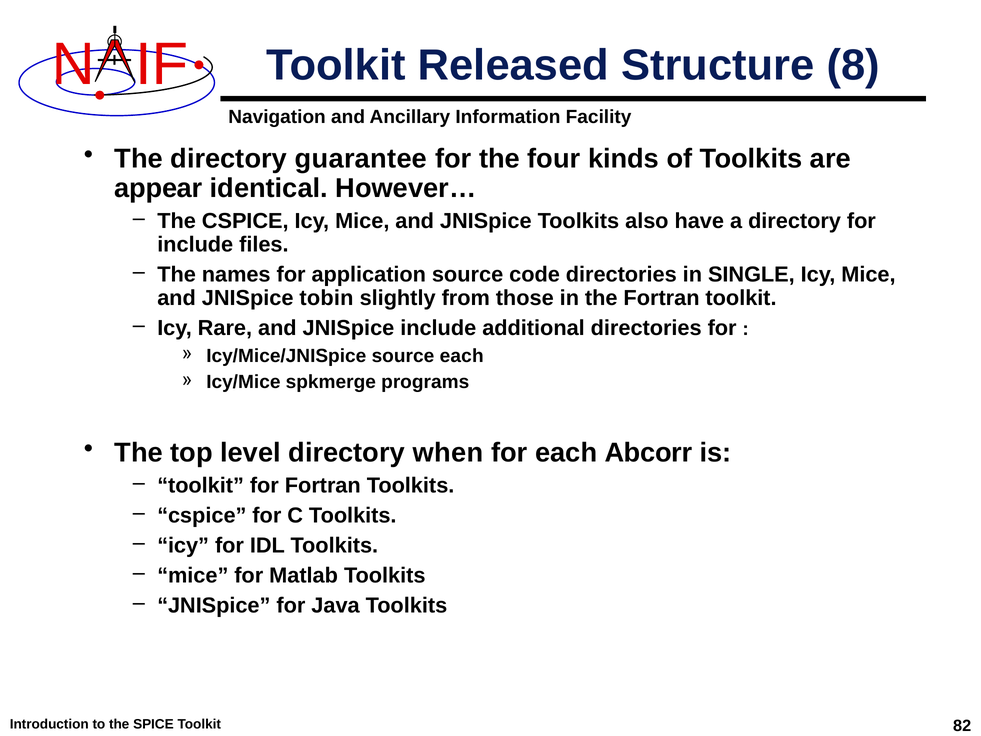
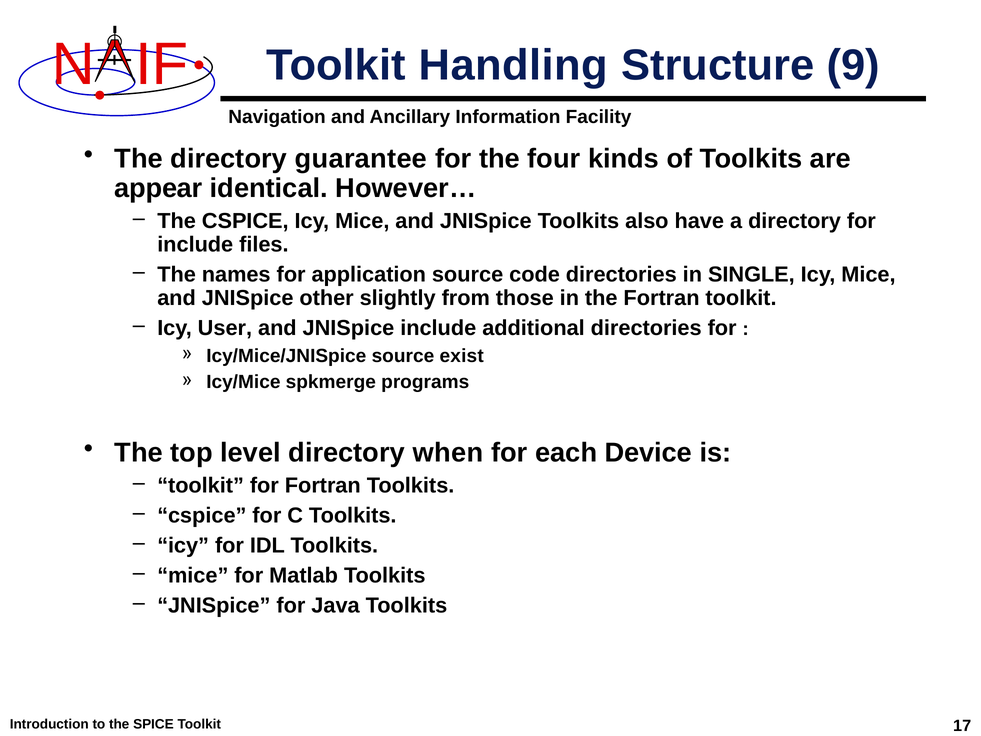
Released: Released -> Handling (513, 66)
8: 8 -> 9 (853, 66)
tobin: tobin -> other (327, 298)
Rare: Rare -> User (225, 328)
source each: each -> exist (462, 356)
Abcorr: Abcorr -> Device (648, 453)
82: 82 -> 17 (962, 726)
